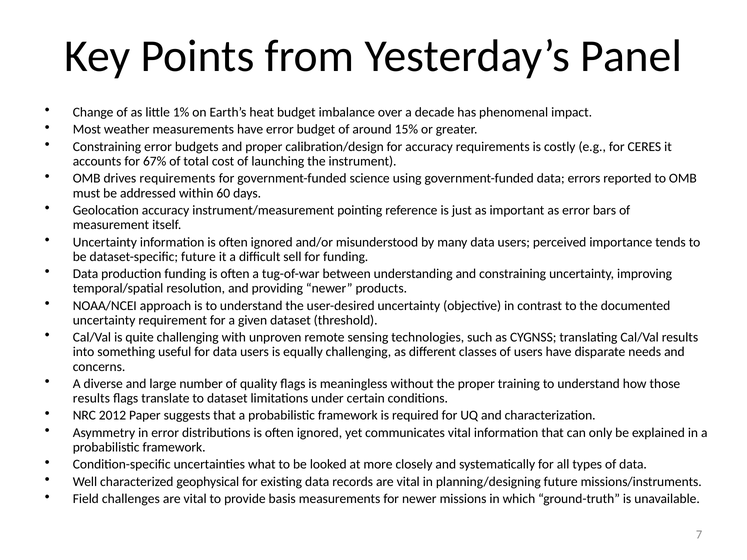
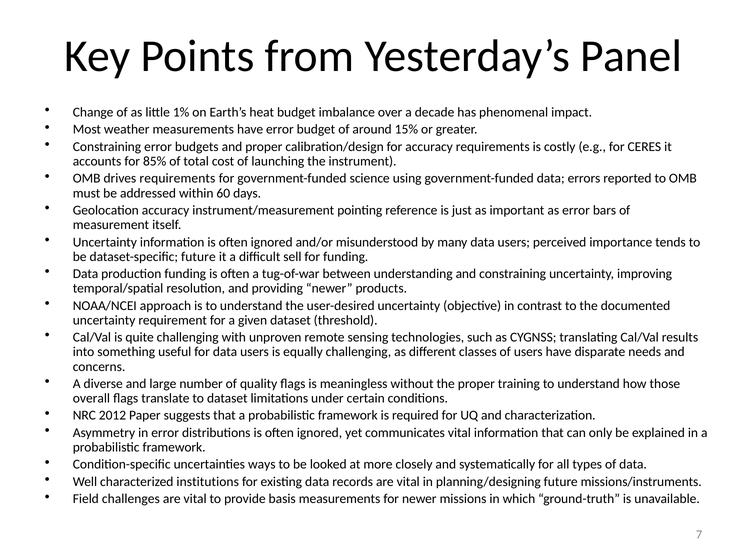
67%: 67% -> 85% (155, 161)
results: results -> overall (91, 399)
what: what -> ways (262, 465)
geophysical: geophysical -> institutions (208, 482)
